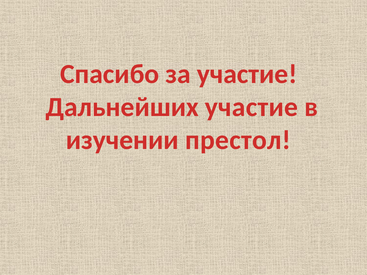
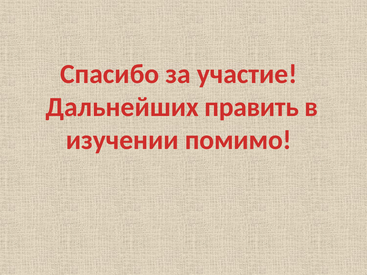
Дальнейших участие: участие -> править (252, 107)
престол: престол -> помимо (238, 140)
